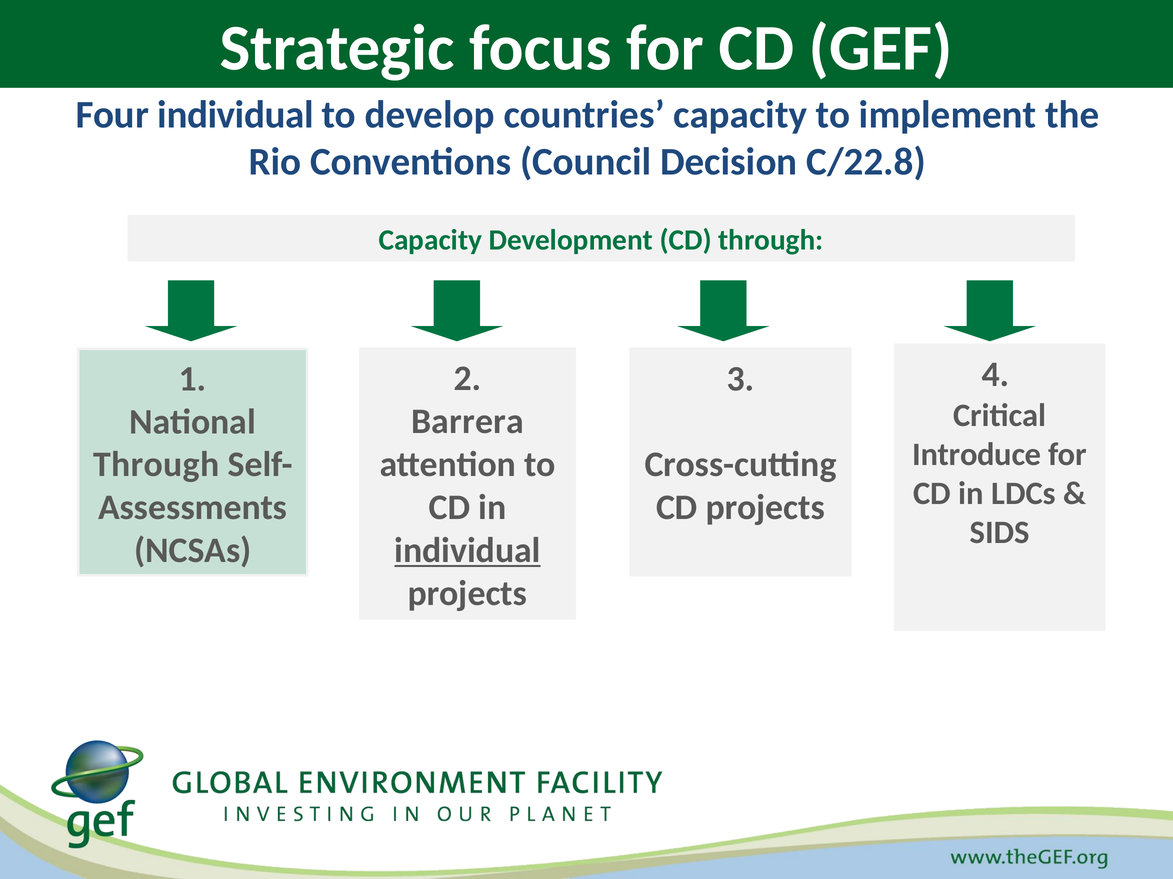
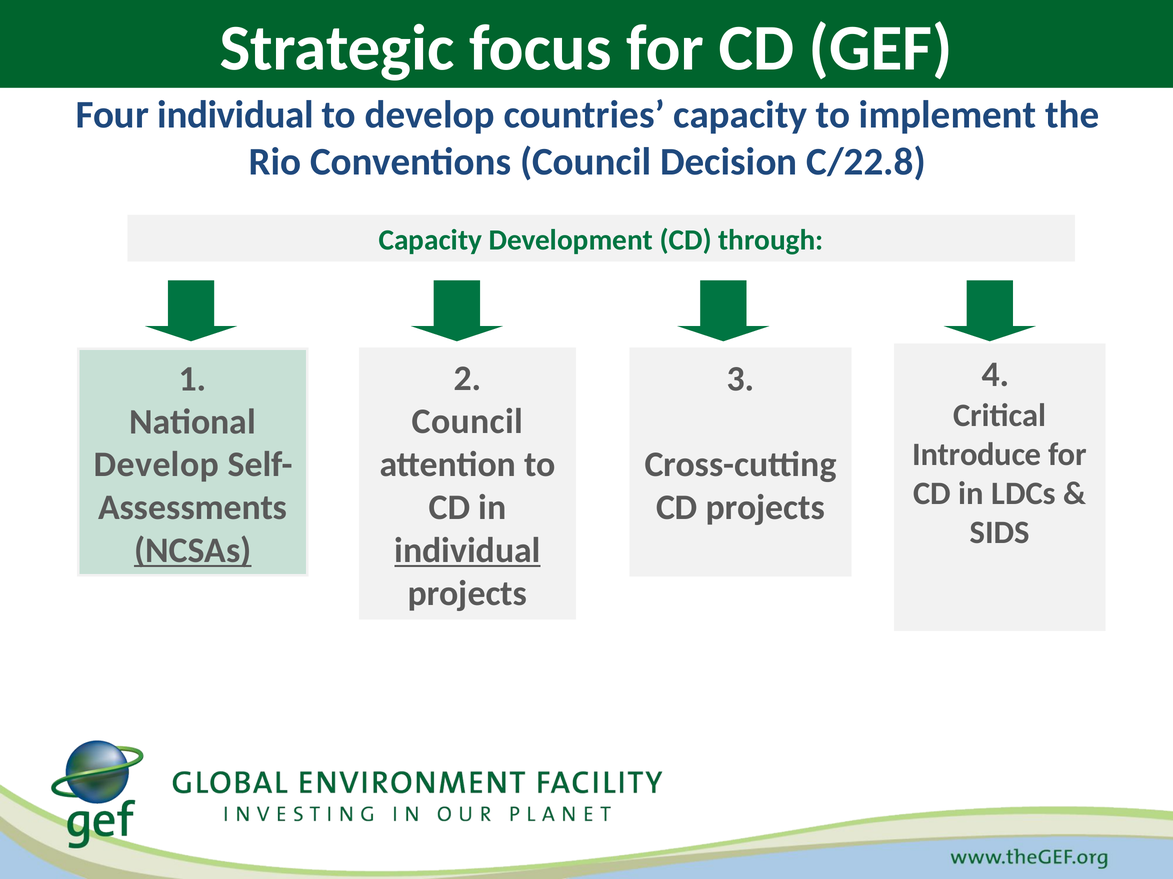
Barrera: Barrera -> Council (467, 422)
Through: Through -> Develop (156, 465)
NCSAs underline: none -> present (193, 551)
